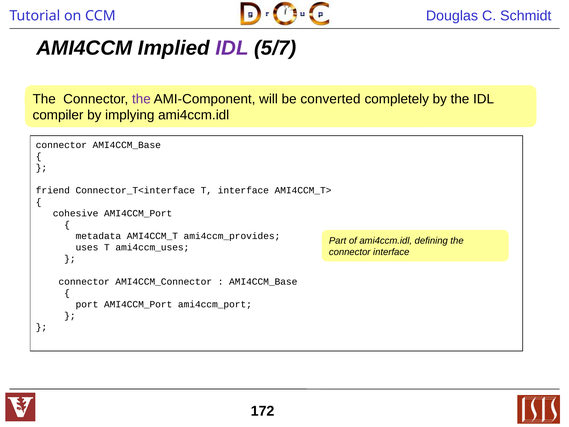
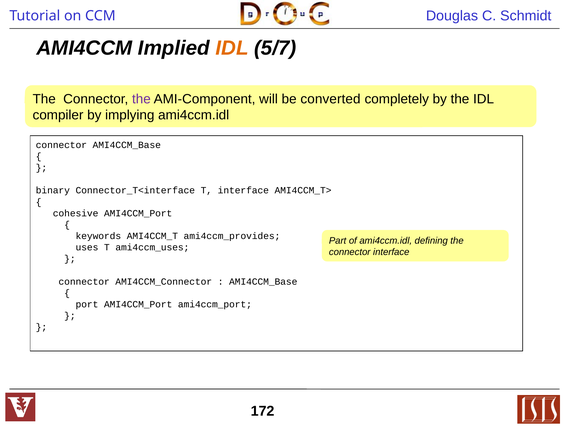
IDL colour: purple -> orange (232, 48)
friend: friend -> binary (53, 190)
metadata: metadata -> keywords (98, 236)
